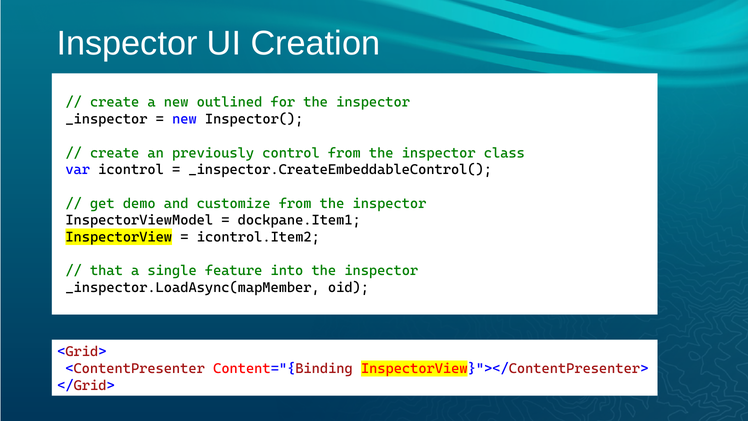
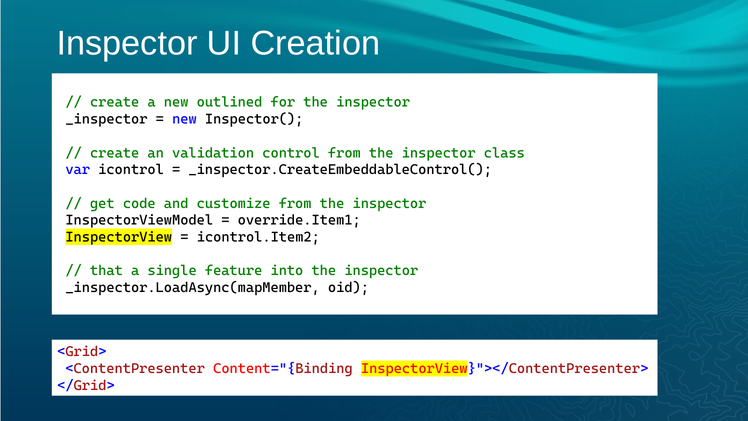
previously: previously -> validation (213, 153)
demo: demo -> code (139, 203)
dockpane.Item1: dockpane.Item1 -> override.Item1 (299, 220)
